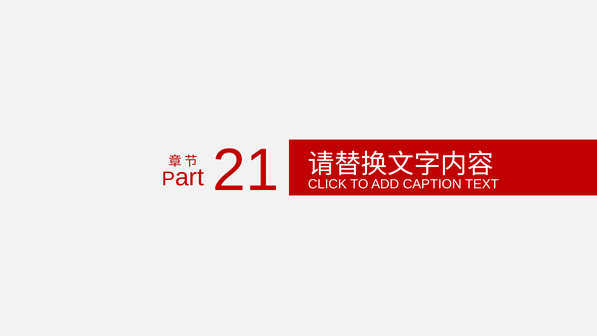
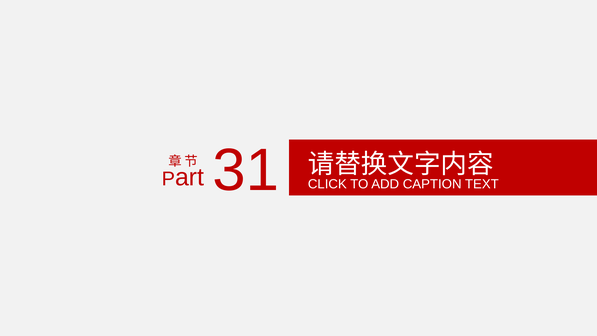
21: 21 -> 31 (246, 170)
